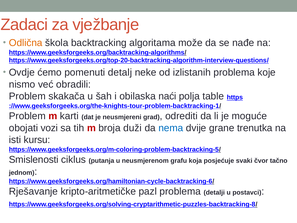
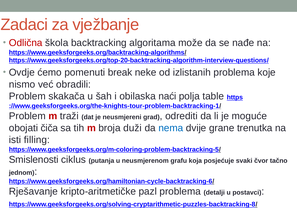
Odlična colour: orange -> red (26, 43)
detalj: detalj -> break (120, 72)
karti: karti -> traži (69, 116)
vozi: vozi -> čiča (49, 128)
kursu: kursu -> filling (37, 140)
